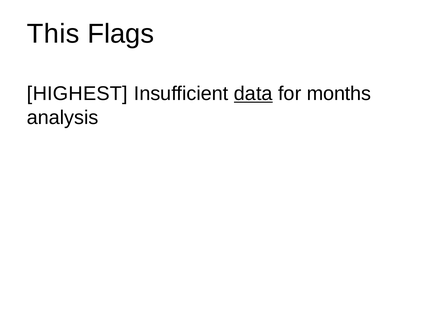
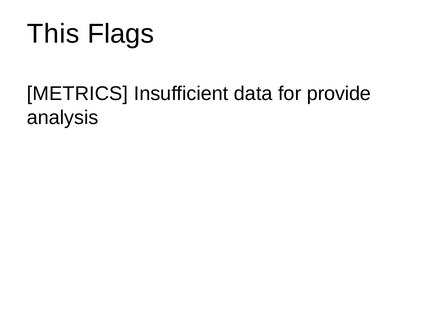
HIGHEST: HIGHEST -> METRICS (77, 94)
data underline: present -> none (253, 94)
months: months -> provide (339, 94)
